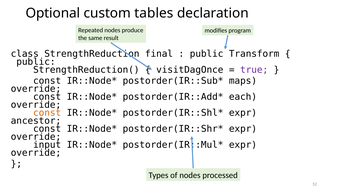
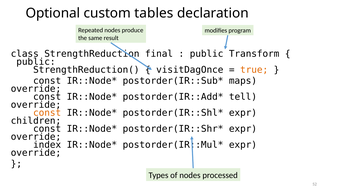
true colour: purple -> orange (254, 70)
each: each -> tell (243, 97)
ancestor: ancestor -> children (36, 121)
input: input -> index (47, 145)
